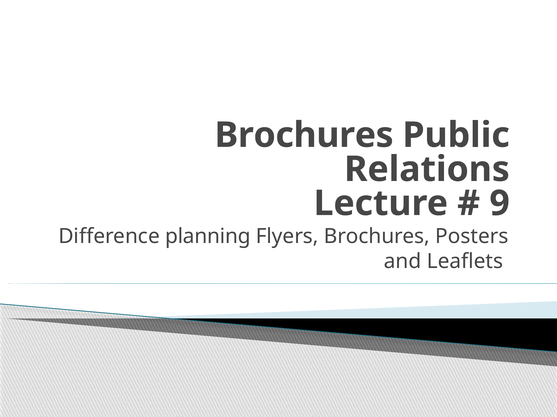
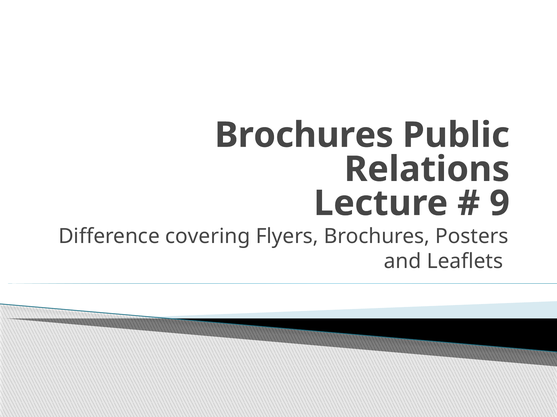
planning: planning -> covering (208, 237)
